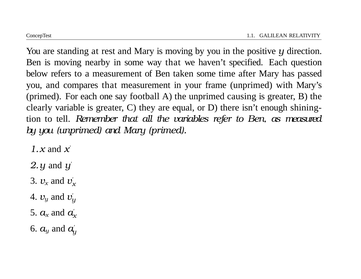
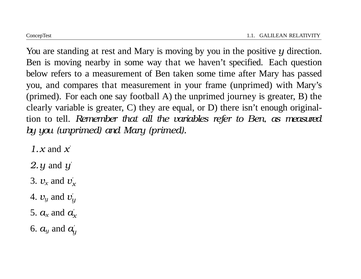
causing: causing -> journey (242, 96)
shining-: shining- -> original- (306, 108)
